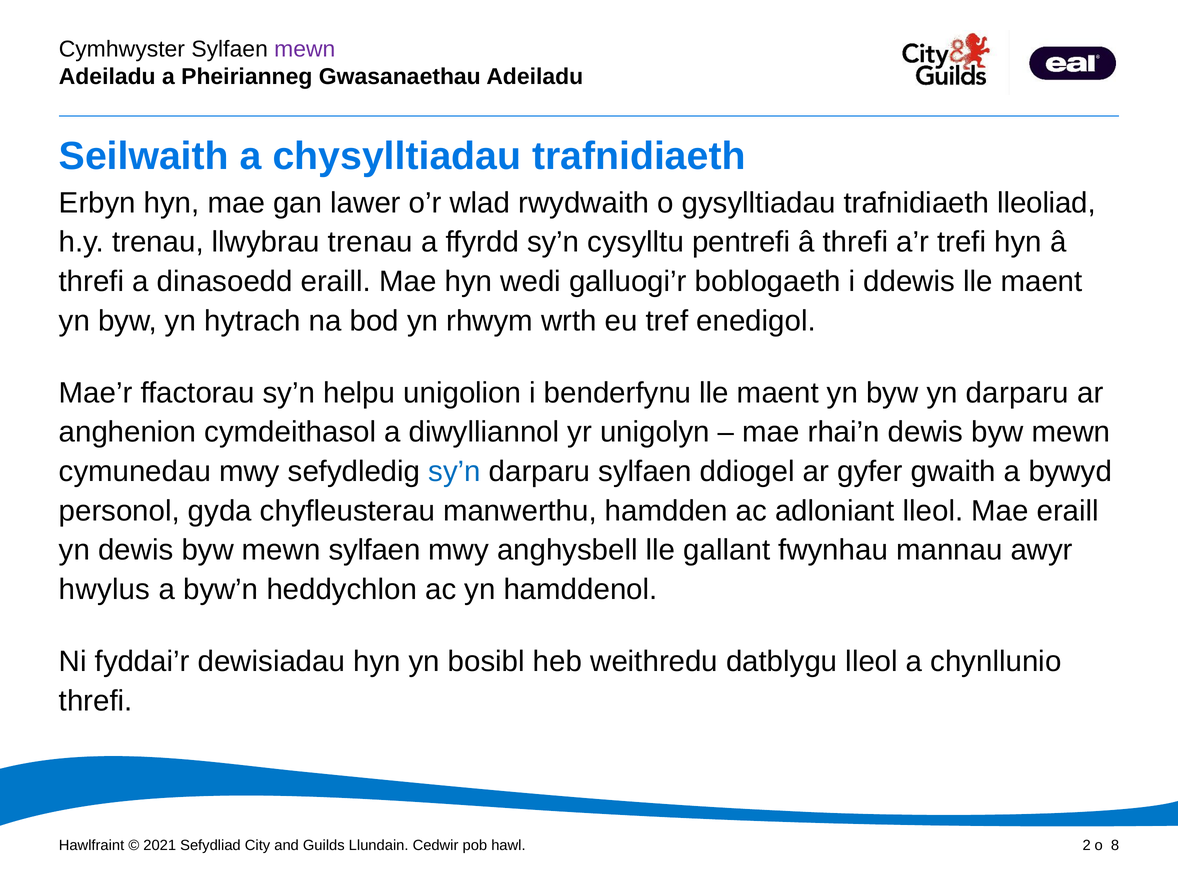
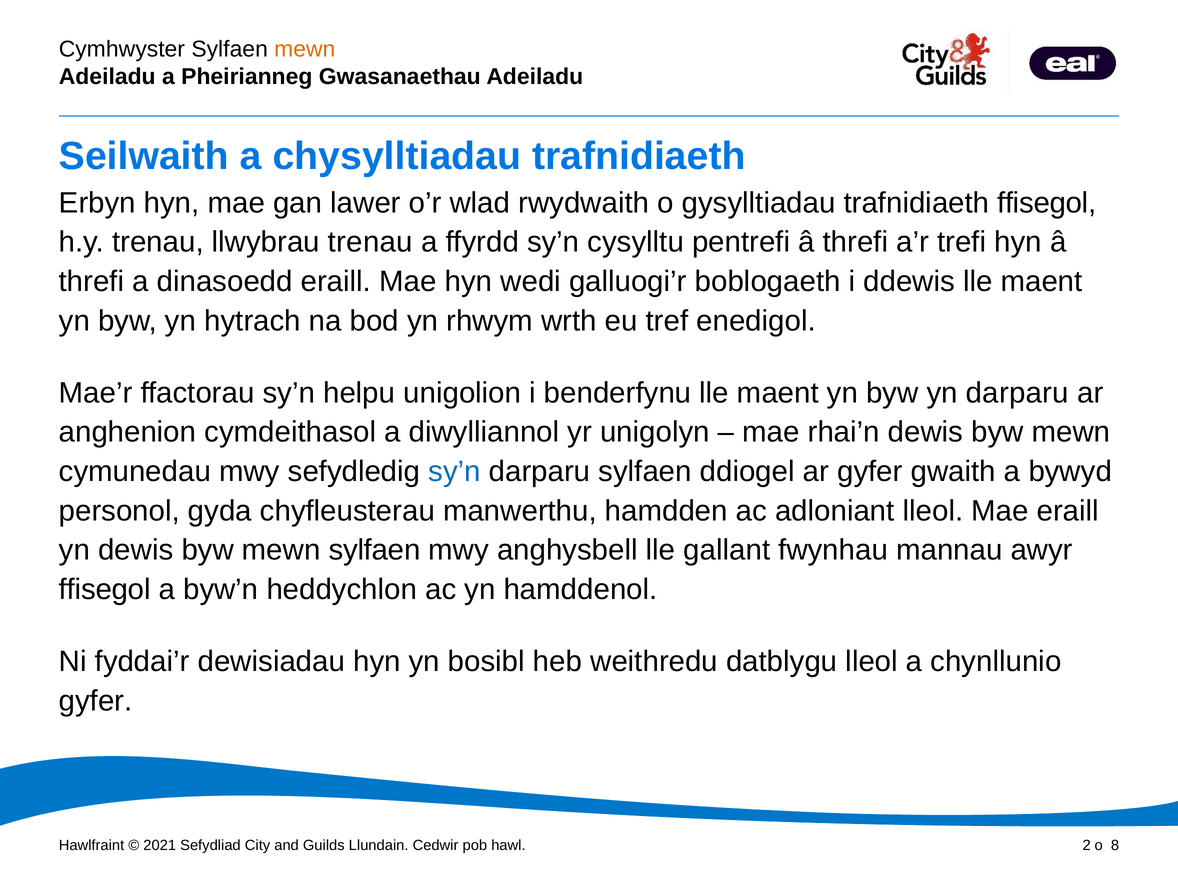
mewn colour: purple -> orange (305, 49)
trafnidiaeth lleoliad: lleoliad -> ffisegol (1047, 203)
hwylus: hwylus -> ffisegol (105, 589)
threfi: threfi -> gyfer (96, 700)
